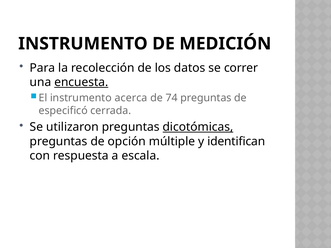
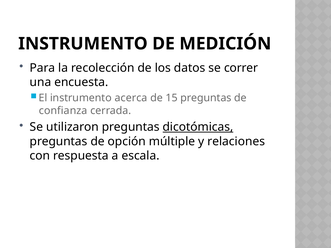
encuesta underline: present -> none (81, 82)
74: 74 -> 15 (172, 98)
especificó: especificó -> confianza (63, 111)
identifican: identifican -> relaciones (236, 142)
